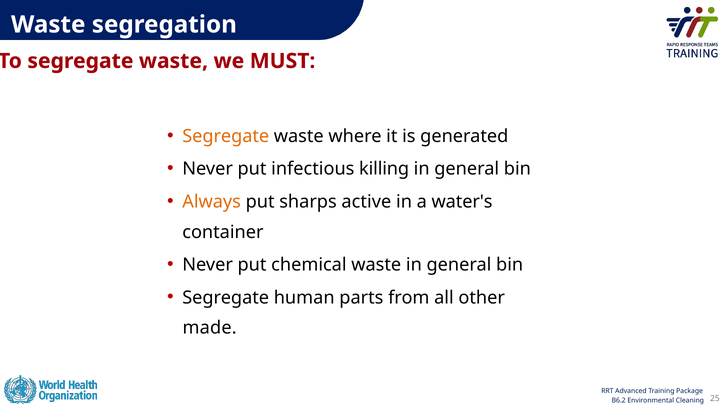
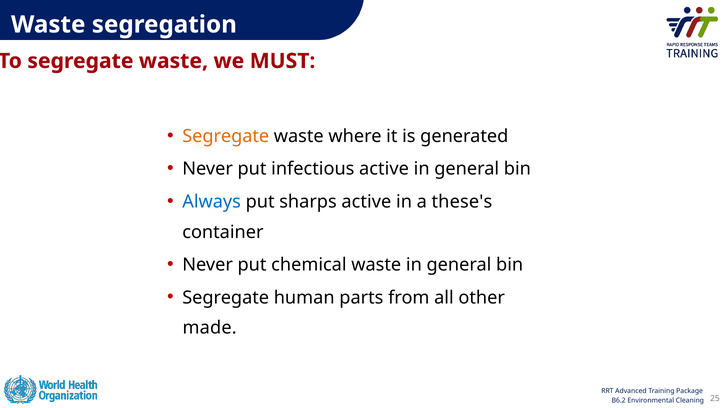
infectious killing: killing -> active (384, 169)
Always colour: orange -> blue (212, 202)
water's: water's -> these's (462, 202)
